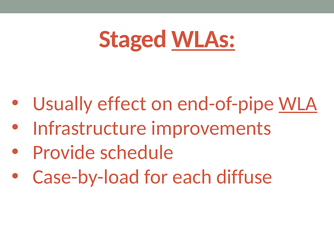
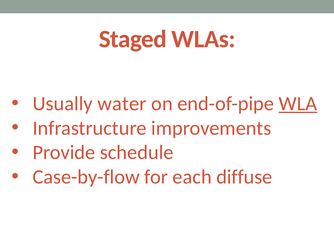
WLAs underline: present -> none (203, 39)
effect: effect -> water (122, 104)
Case-by-load: Case-by-load -> Case-by-flow (86, 177)
